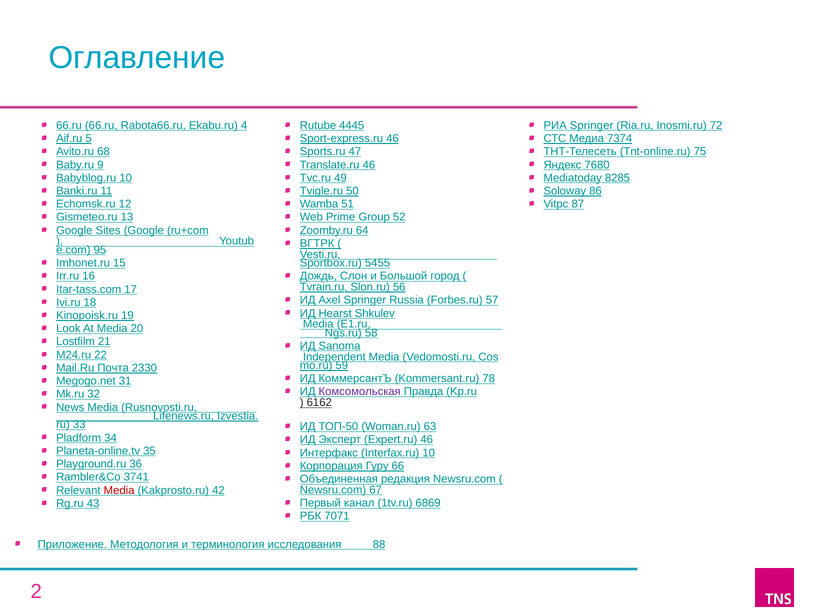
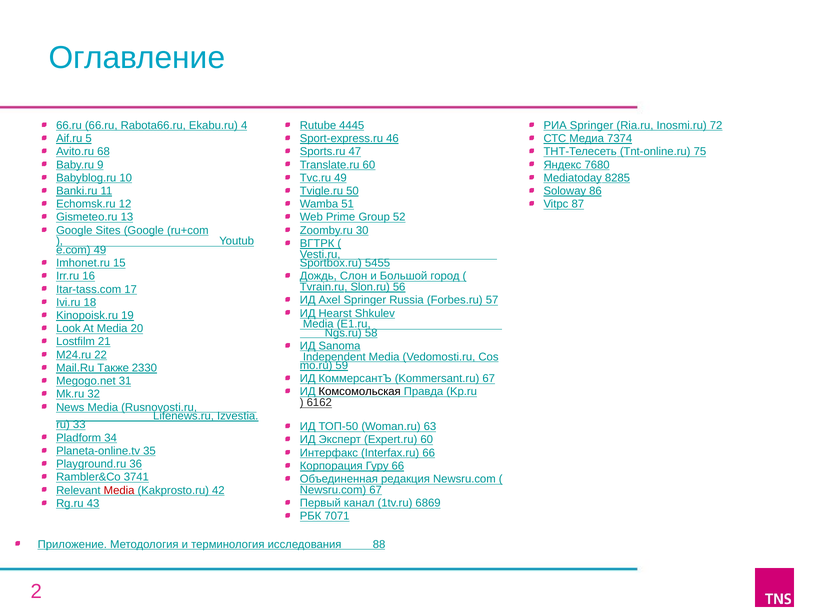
Translate.ru 46: 46 -> 60 (369, 165)
Zoomby.ru 64: 64 -> 30 (362, 230)
95: 95 -> 49 (100, 250)
Почта: Почта -> Также (113, 368)
Kommersant.ru 78: 78 -> 67 (489, 379)
Комсомольская colour: purple -> black (360, 392)
Expert.ru 46: 46 -> 60 (427, 440)
Interfax.ru 10: 10 -> 66 (429, 453)
